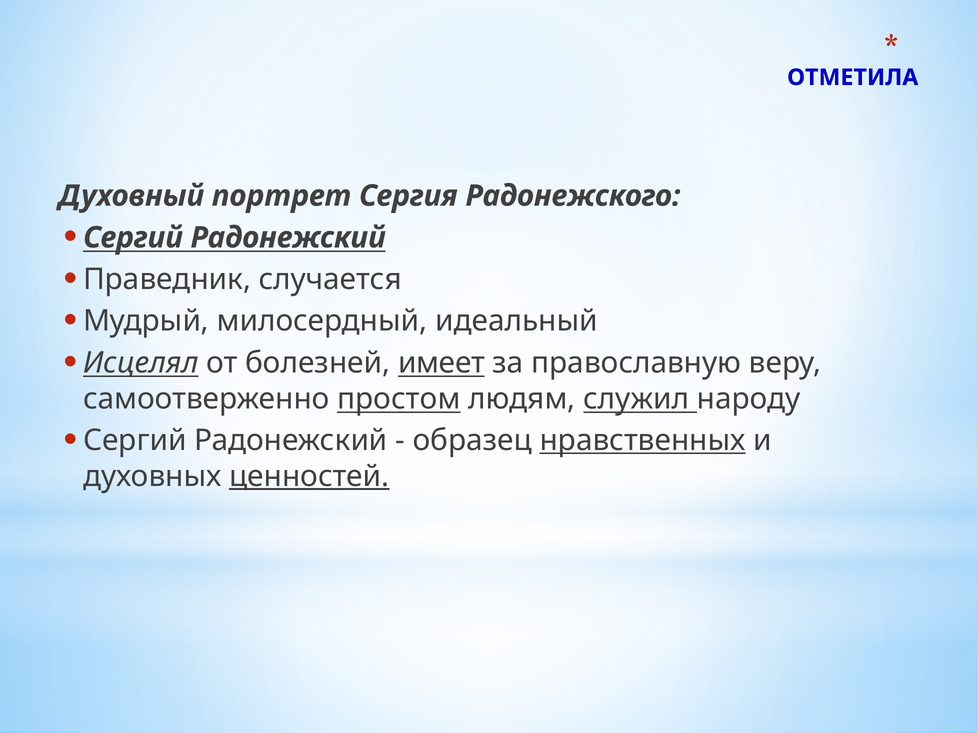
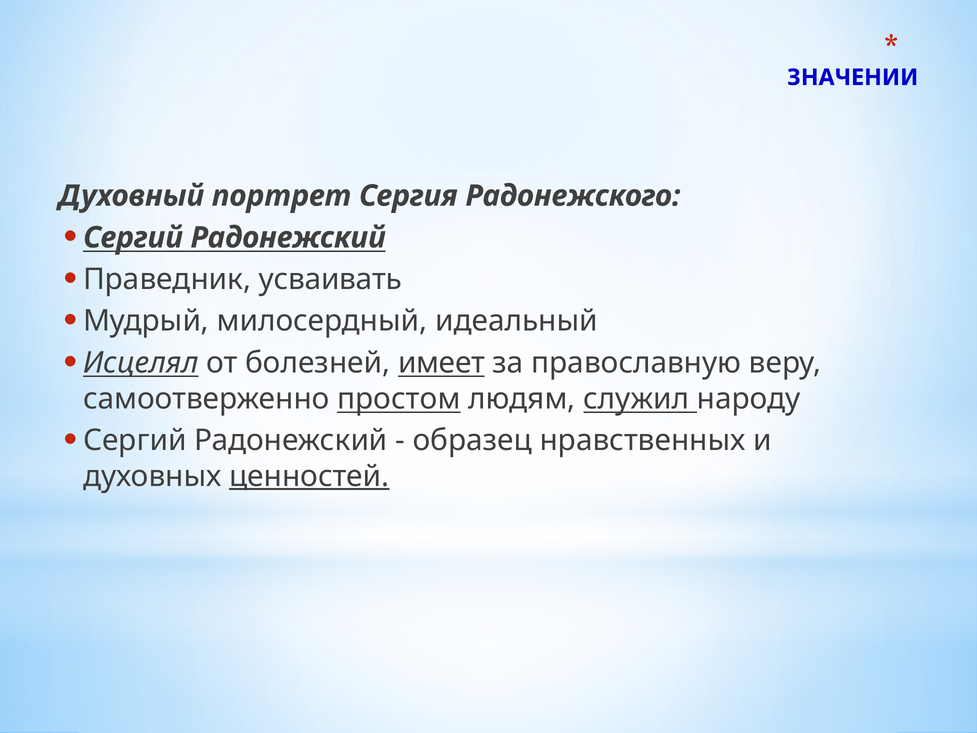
ОТМЕТИЛА: ОТМЕТИЛА -> ЗНАЧЕНИИ (853, 77)
случается: случается -> усваивать (330, 279)
нравственных underline: present -> none (643, 440)
